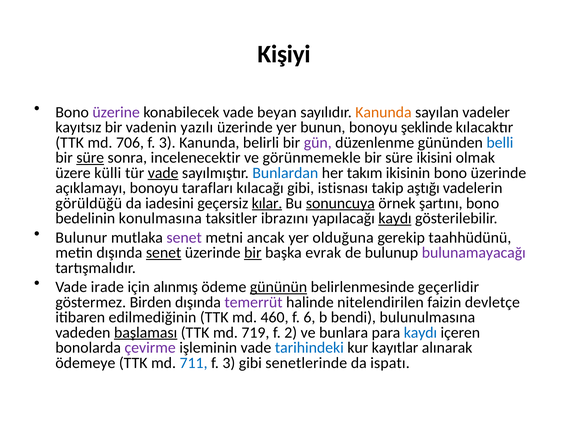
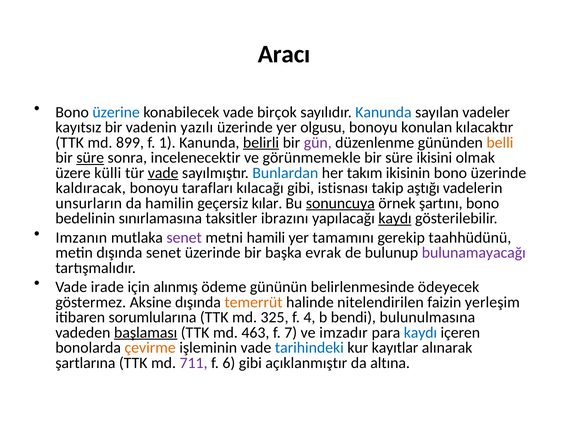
Kişiyi: Kişiyi -> Aracı (284, 54)
üzerine colour: purple -> blue (116, 112)
beyan: beyan -> birçok (277, 112)
Kanunda colour: orange -> blue (383, 112)
bunun: bunun -> olgusu (323, 127)
şeklinde: şeklinde -> konulan (427, 127)
706: 706 -> 899 (130, 143)
3: 3 -> 1 (167, 143)
belirli underline: none -> present (261, 143)
belli colour: blue -> orange (500, 143)
açıklamayı: açıklamayı -> kaldıracak (91, 188)
görüldüğü: görüldüğü -> unsurların (89, 203)
iadesini: iadesini -> hamilin (169, 203)
kılar underline: present -> none (267, 203)
konulmasına: konulmasına -> sınırlamasına (160, 218)
Bulunur: Bulunur -> Imzanın (81, 238)
ancak: ancak -> hamili (266, 238)
olduğuna: olduğuna -> tamamını (343, 238)
senet underline: present -> none (164, 253)
bir underline: present -> none (253, 253)
gününün underline: present -> none (279, 287)
geçerlidir: geçerlidir -> ödeyecek (449, 287)
Birden: Birden -> Aksine (151, 302)
temerrüt colour: purple -> orange (254, 302)
devletçe: devletçe -> yerleşim (492, 302)
edilmediğinin: edilmediğinin -> sorumlularına (153, 317)
460: 460 -> 325 (275, 317)
6: 6 -> 4 (309, 317)
719: 719 -> 463 (255, 333)
2: 2 -> 7 (291, 333)
bunlara: bunlara -> imzadır (344, 333)
çevirme colour: purple -> orange (150, 348)
ödemeye: ödemeye -> şartlarına (85, 363)
711 colour: blue -> purple (194, 363)
3: 3 -> 6 (229, 363)
senetlerinde: senetlerinde -> açıklanmıştır (306, 363)
ispatı: ispatı -> altına (390, 363)
